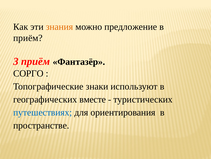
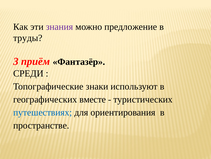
знания colour: orange -> purple (60, 27)
приём: приём -> труды (28, 38)
СОРГО: СОРГО -> СРЕДИ (28, 73)
